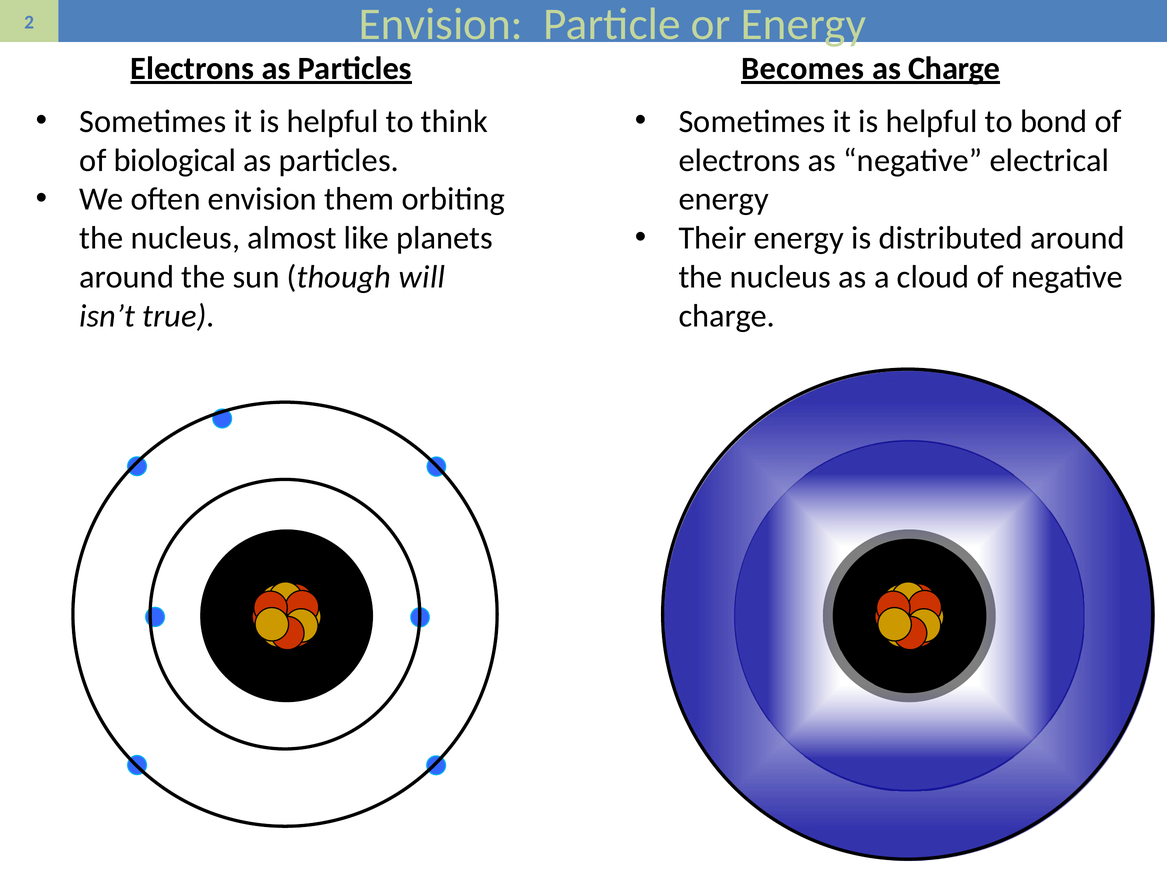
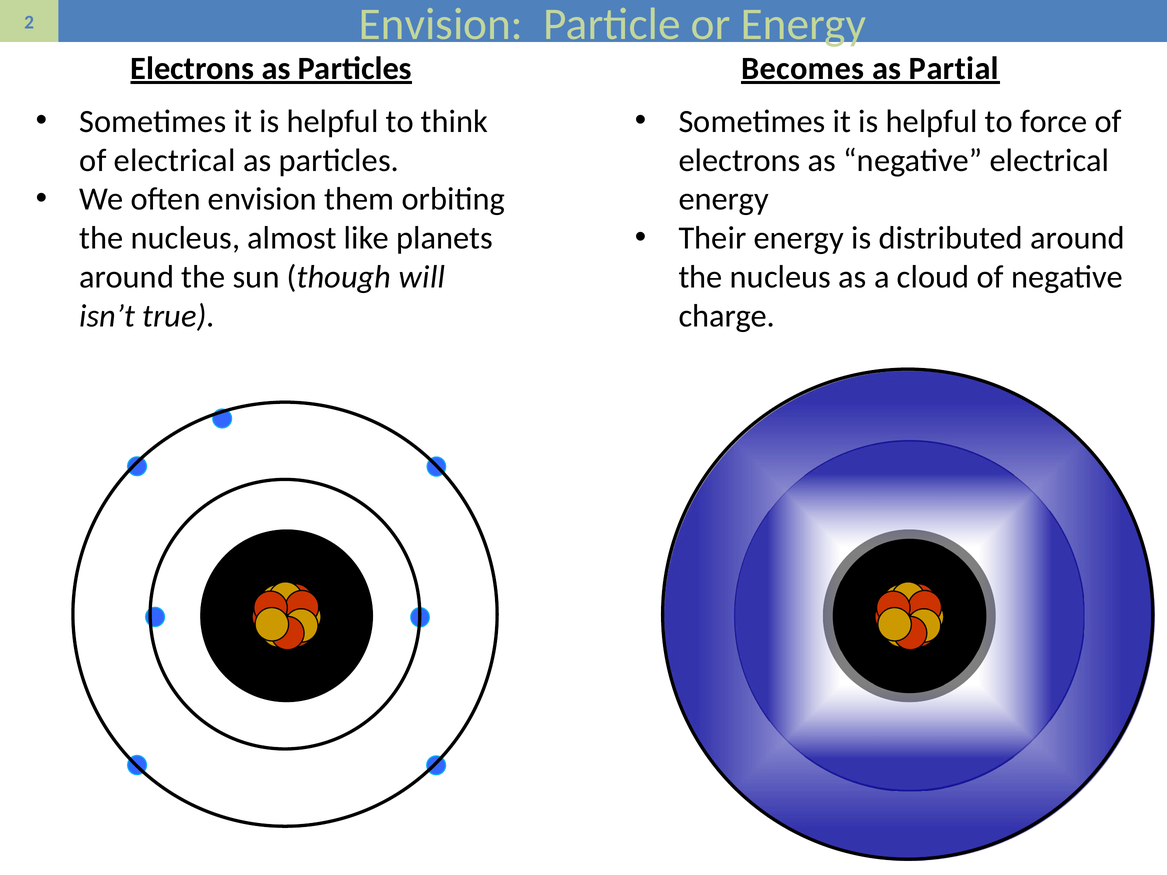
as Charge: Charge -> Partial (954, 69)
bond: bond -> force (1054, 121)
of biological: biological -> electrical (175, 160)
